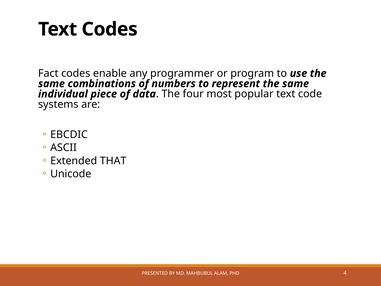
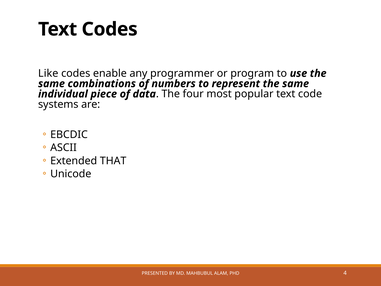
Fact: Fact -> Like (48, 73)
